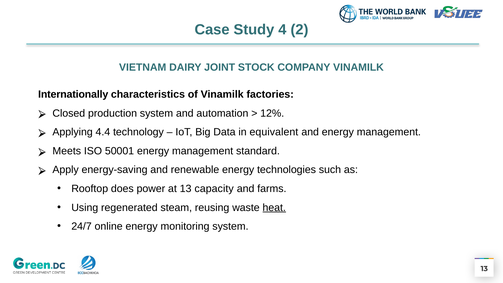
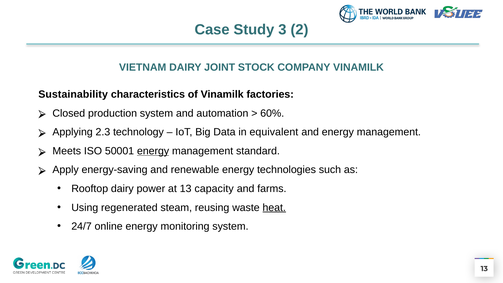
4: 4 -> 3 (282, 30)
Internationally: Internationally -> Sustainability (73, 94)
12%: 12% -> 60% (272, 113)
4.4: 4.4 -> 2.3 (103, 132)
energy underline: none -> present (153, 151)
Rooftop does: does -> dairy (122, 189)
